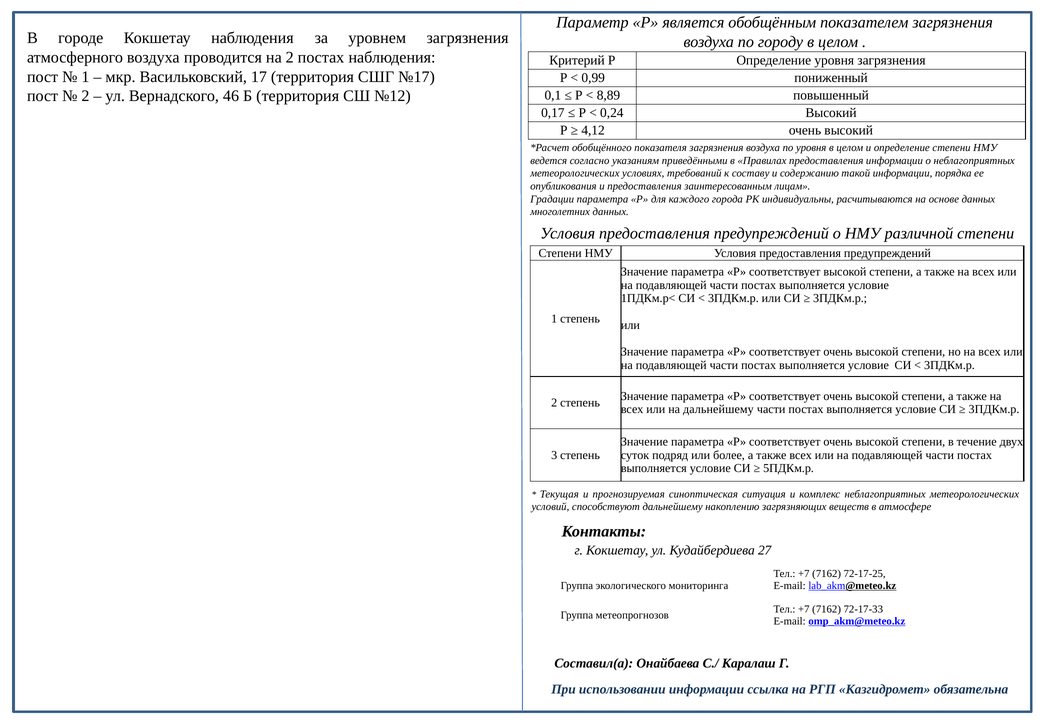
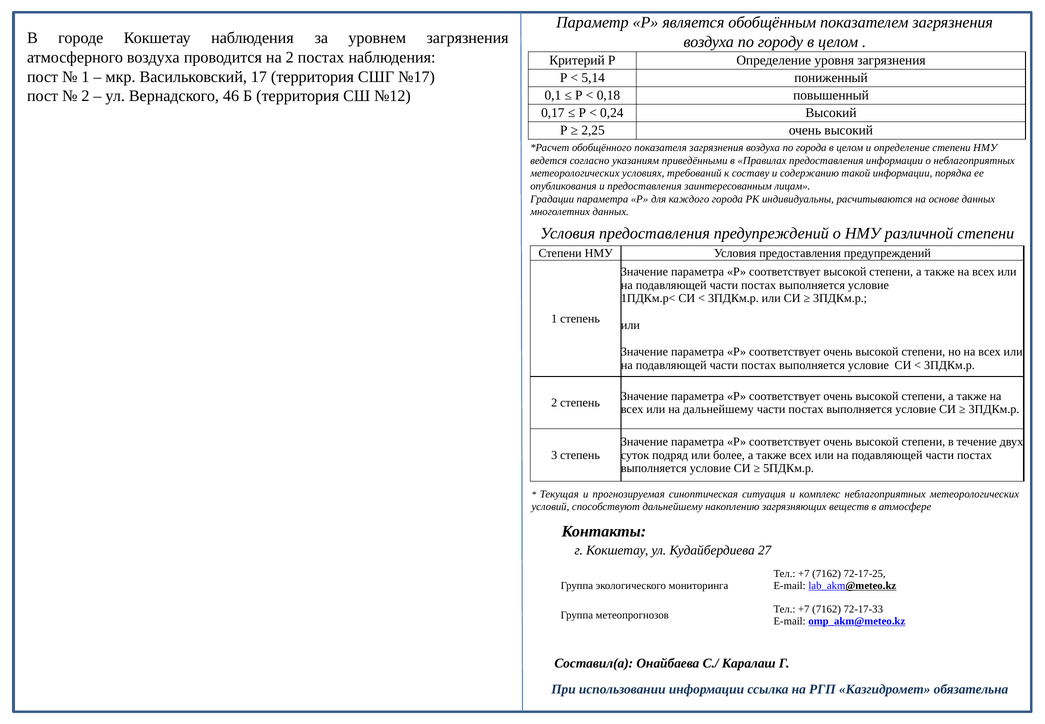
0,99: 0,99 -> 5,14 (593, 78)
8,89: 8,89 -> 0,18 (608, 95)
4,12: 4,12 -> 2,25 (593, 130)
по уровня: уровня -> города (811, 148)
